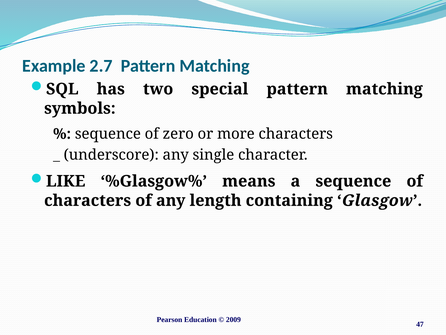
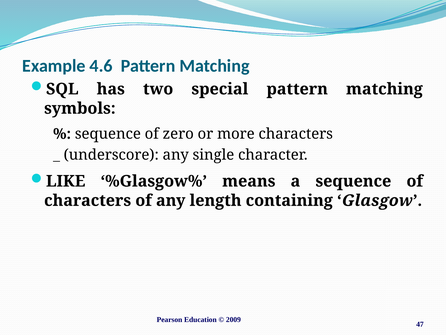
2.7: 2.7 -> 4.6 (101, 66)
